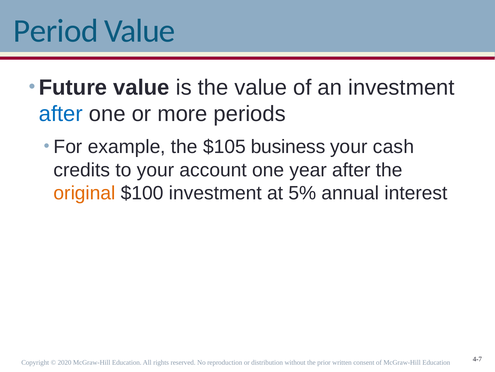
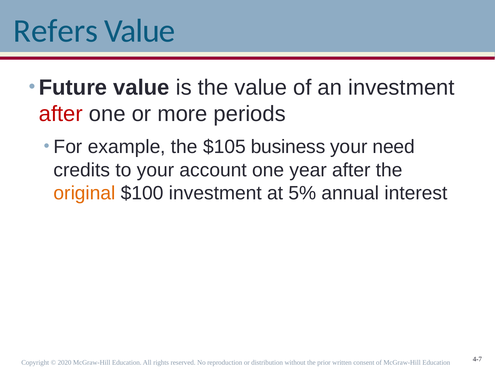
Period: Period -> Refers (56, 31)
after colour: blue -> red (61, 114)
cash: cash -> need (394, 147)
